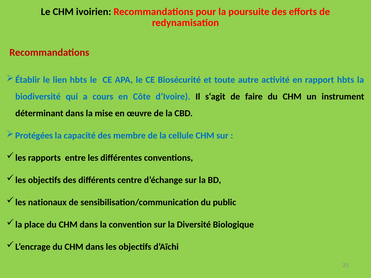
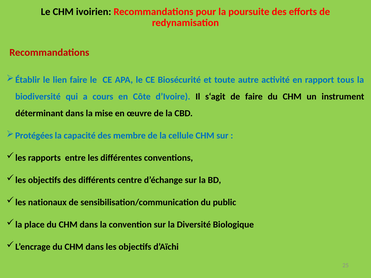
lien hbts: hbts -> faire (78, 80)
rapport hbts: hbts -> tous (346, 80)
